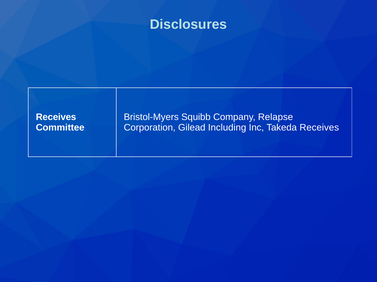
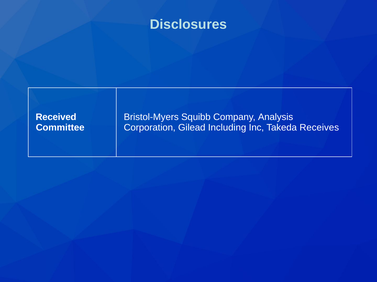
Receives: Receives -> Received (56, 117)
Relapse: Relapse -> Analysis (276, 117)
